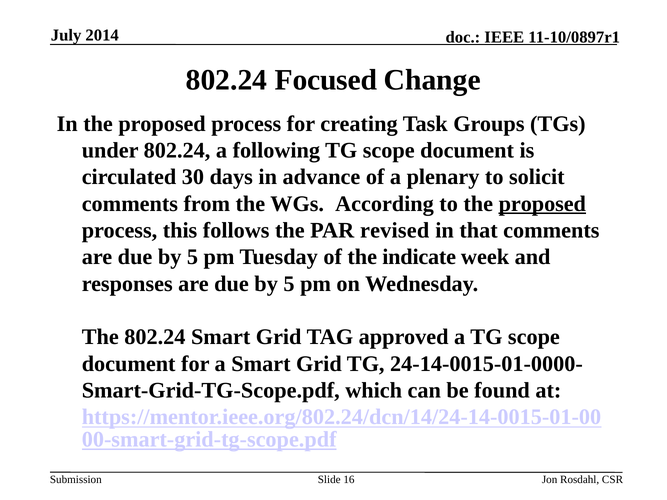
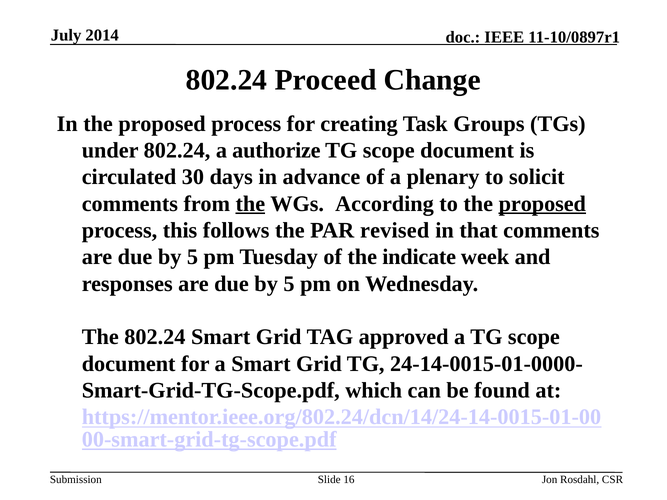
Focused: Focused -> Proceed (326, 80)
following: following -> authorize (276, 151)
the underline: none -> present (250, 204)
